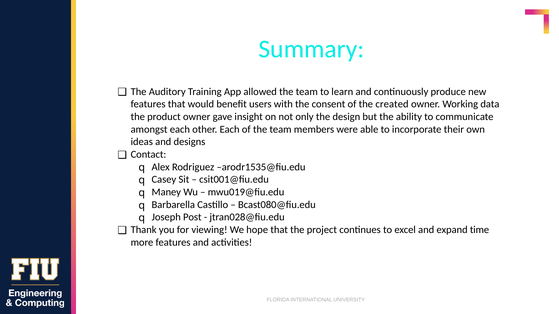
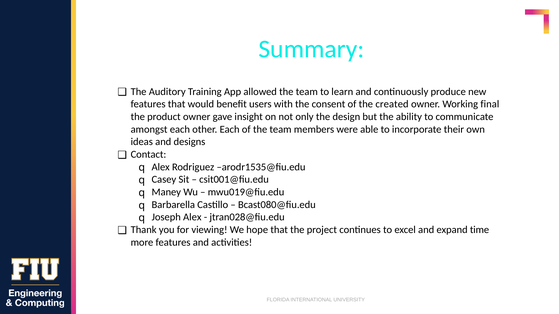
data: data -> final (490, 104)
Joseph Post: Post -> Alex (192, 218)
